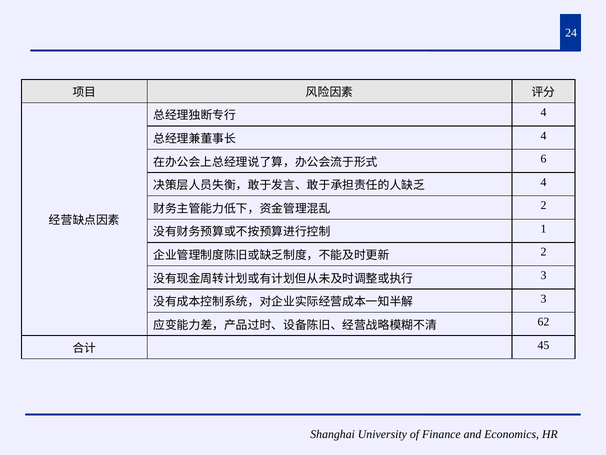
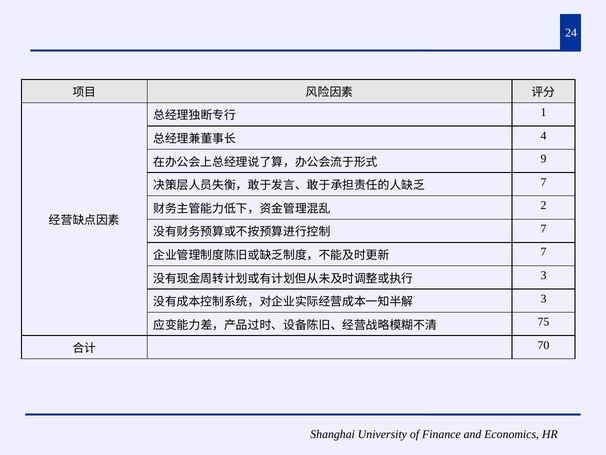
4: 4 -> 1 (544, 112)
6: 6 -> 9 (544, 159)
4: 4 -> 7 (544, 182)
1: 1 -> 7 (544, 229)
2: 2 -> 7 (544, 252)
62: 62 -> 75 (543, 322)
45: 45 -> 70 (543, 345)
